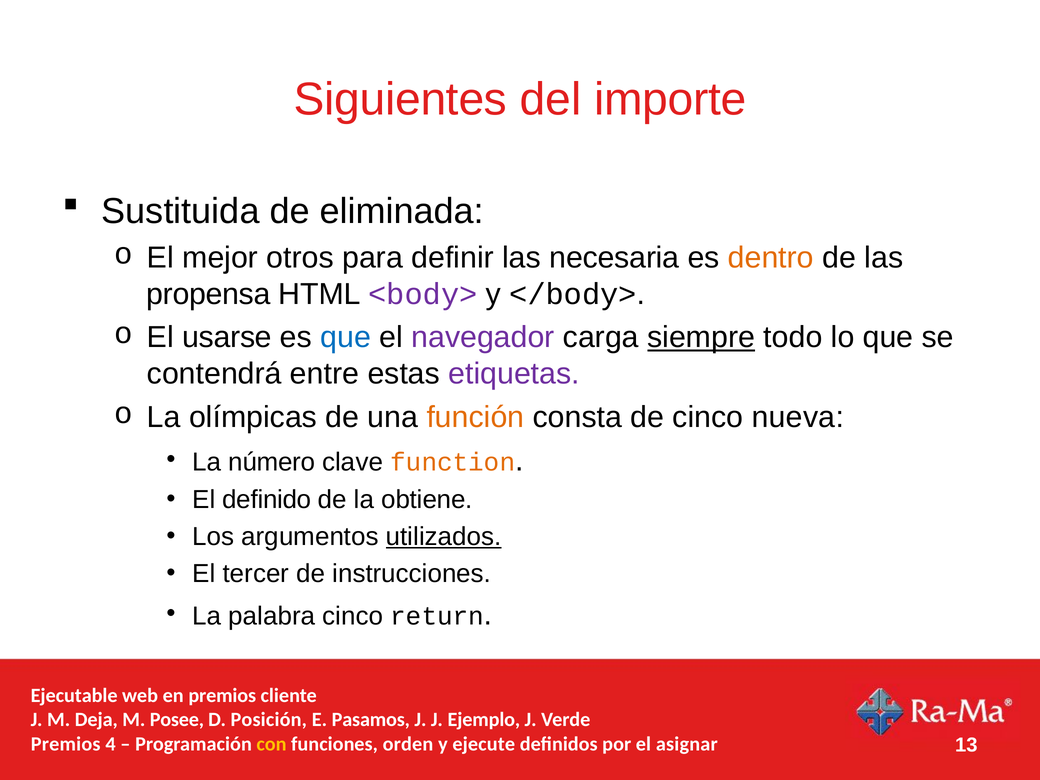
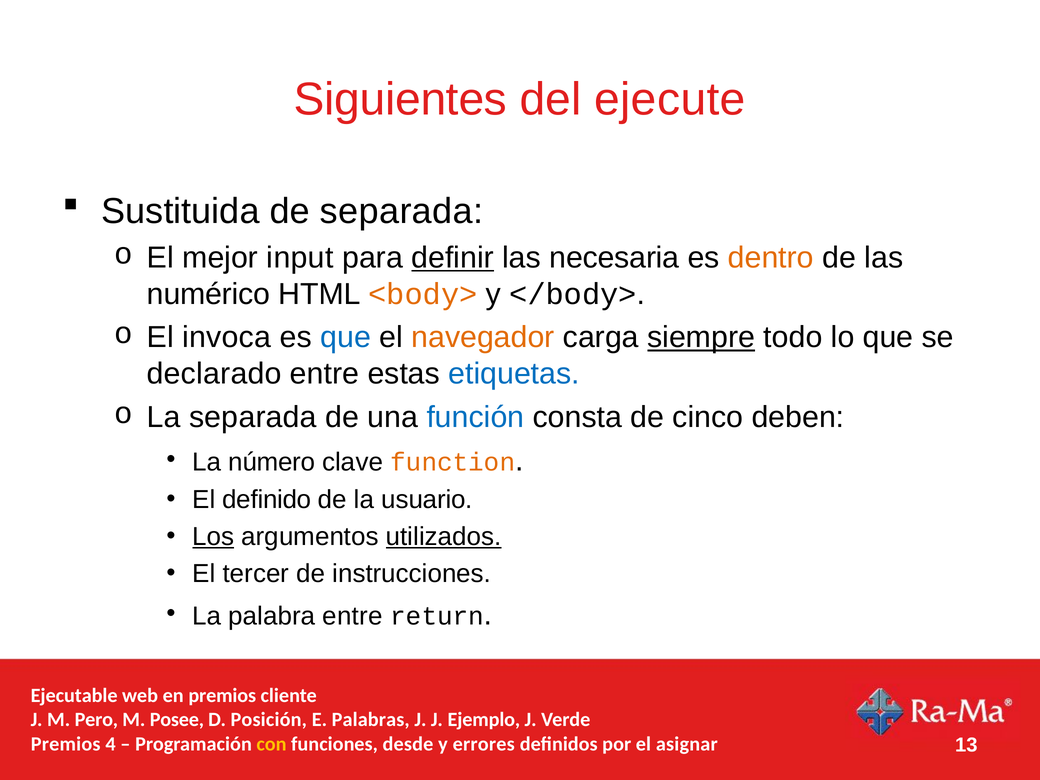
importe: importe -> ejecute (670, 99)
de eliminada: eliminada -> separada (402, 211)
otros: otros -> input (300, 258)
definir underline: none -> present (453, 258)
propensa: propensa -> numérico (208, 294)
<body> colour: purple -> orange (423, 294)
usarse: usarse -> invoca (227, 337)
navegador colour: purple -> orange (483, 337)
contendrá: contendrá -> declarado (214, 374)
etiquetas colour: purple -> blue (514, 374)
La olímpicas: olímpicas -> separada (253, 417)
función colour: orange -> blue (475, 417)
nueva: nueva -> deben (798, 417)
obtiene: obtiene -> usuario (427, 500)
Los underline: none -> present (213, 537)
palabra cinco: cinco -> entre (353, 616)
Deja: Deja -> Pero (96, 720)
Pasamos: Pasamos -> Palabras (371, 720)
orden: orden -> desde (408, 744)
ejecute: ejecute -> errores (484, 744)
